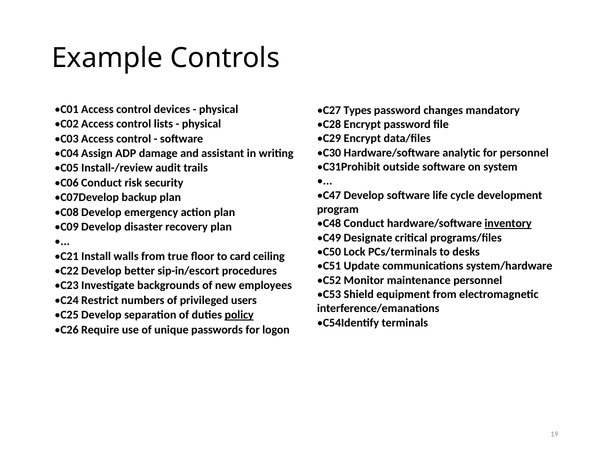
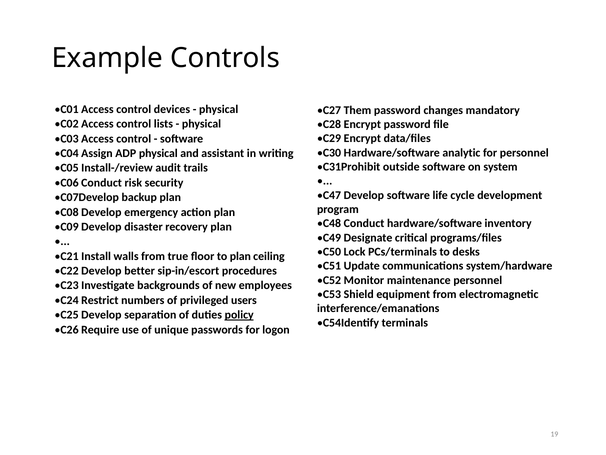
Types: Types -> Them (357, 110)
ADP damage: damage -> physical (158, 153)
inventory underline: present -> none (508, 223)
to card: card -> plan (240, 256)
